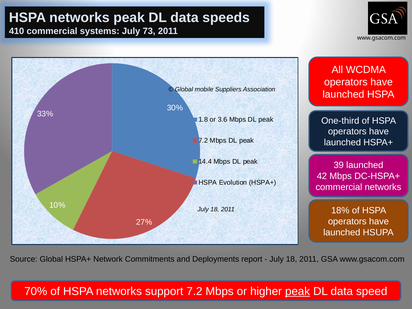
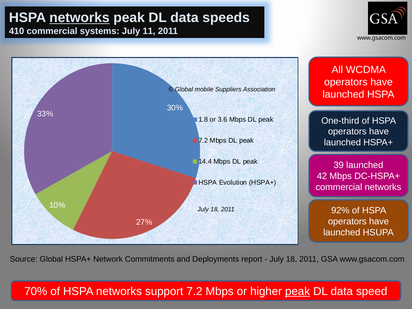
networks underline: none -> present (79, 18)
73: 73 -> 11 (149, 31)
18%: 18% -> 92% (340, 211)
